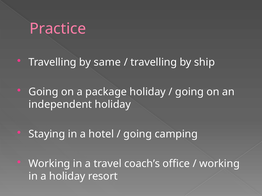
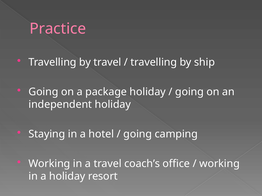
by same: same -> travel (107, 62)
